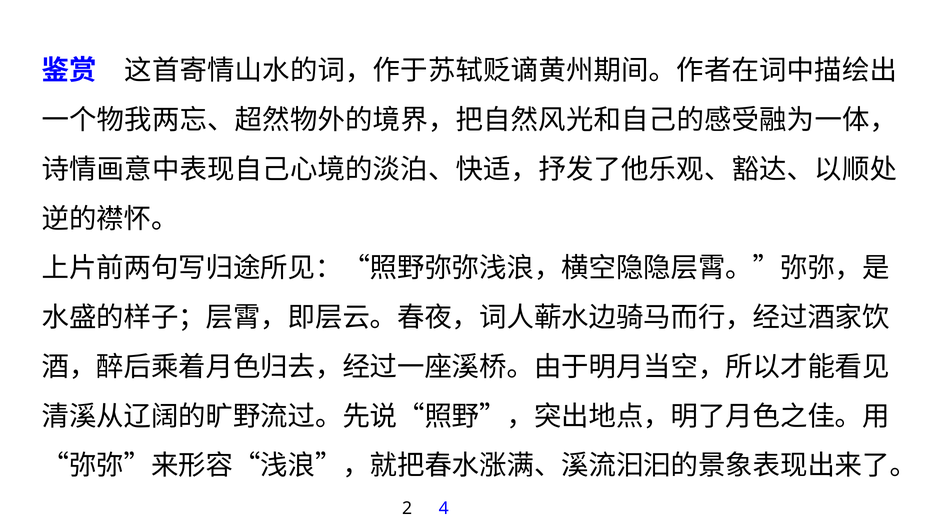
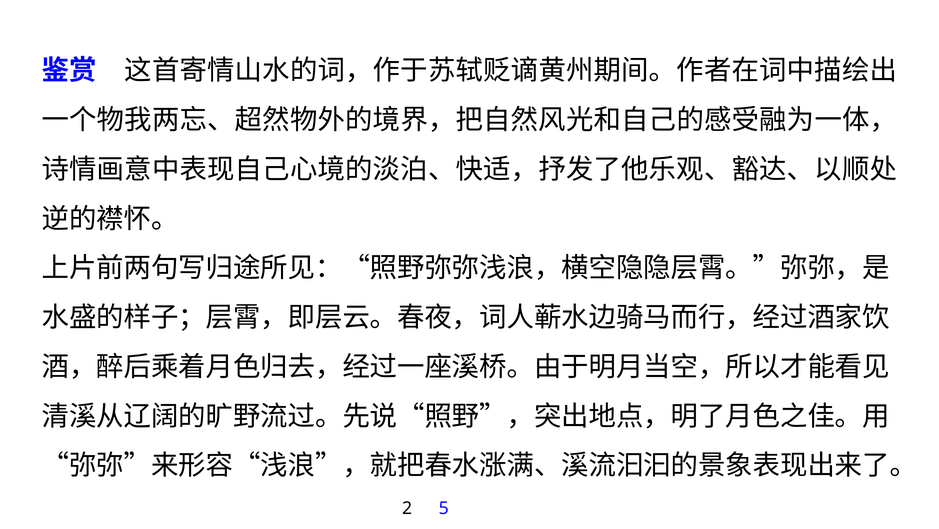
4: 4 -> 5 (444, 508)
